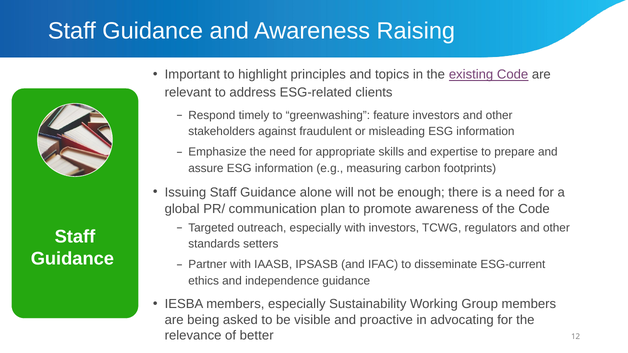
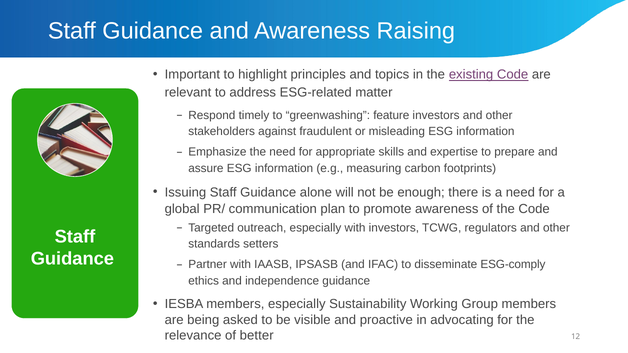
clients: clients -> matter (374, 92)
ESG-current: ESG-current -> ESG-comply (513, 264)
